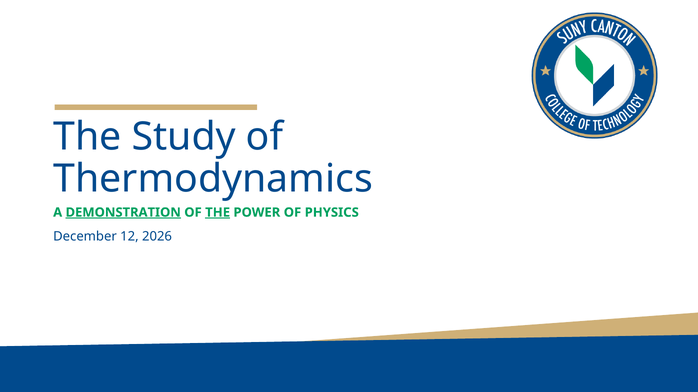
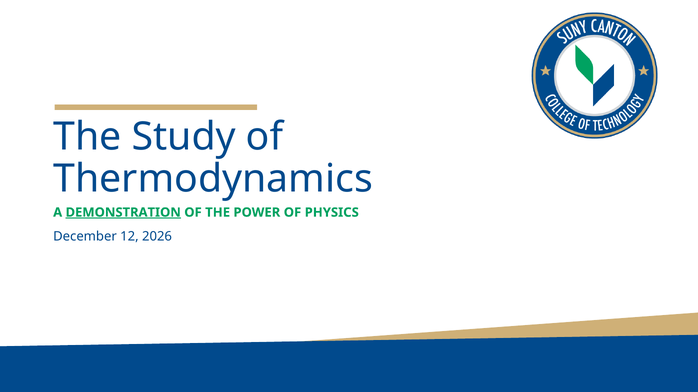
THE underline: present -> none (218, 213)
